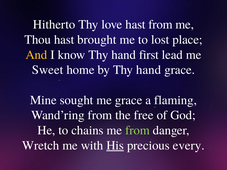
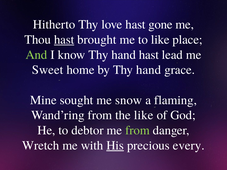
hast from: from -> gone (160, 25)
hast underline: none -> present (64, 40)
to lost: lost -> like (160, 40)
And colour: yellow -> light green (36, 55)
hand first: first -> hast (149, 55)
me grace: grace -> snow (129, 100)
the free: free -> like (144, 115)
chains: chains -> debtor (87, 130)
